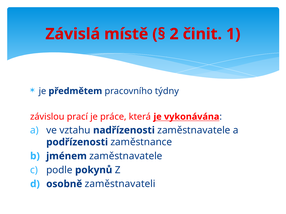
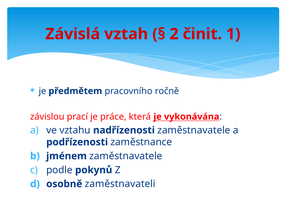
místě: místě -> vztah (126, 34)
týdny: týdny -> ročně (167, 91)
